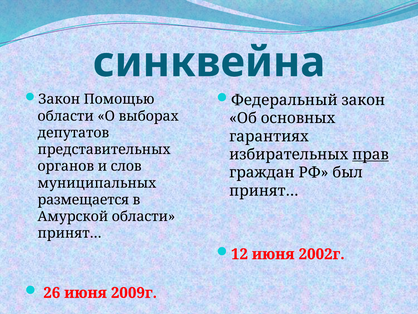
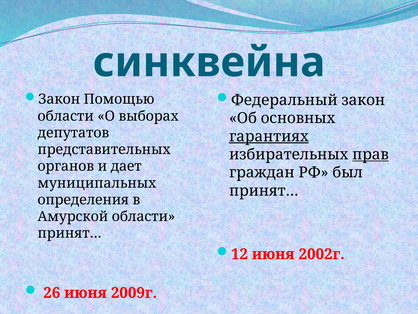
гарантиях underline: none -> present (269, 136)
слов: слов -> дает (126, 166)
размещается: размещается -> определения (83, 199)
